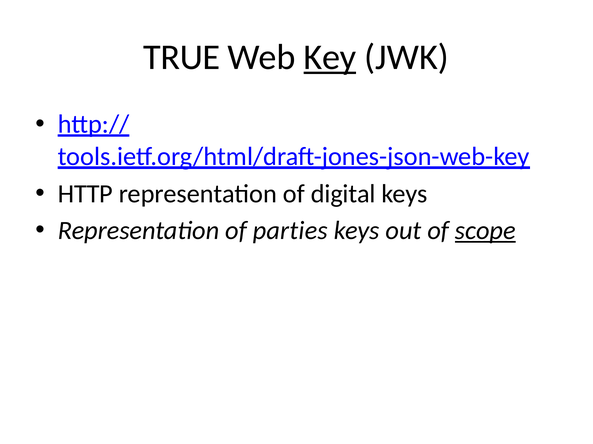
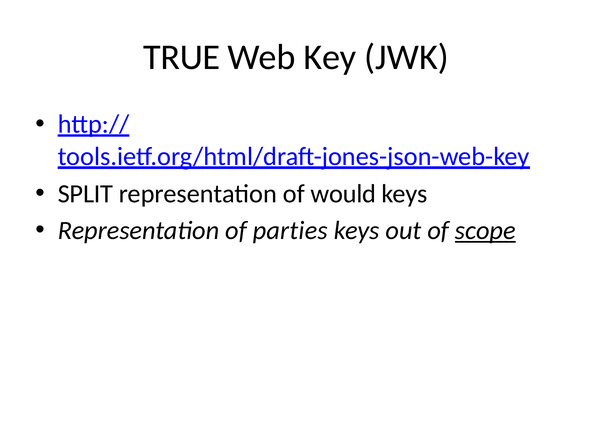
Key underline: present -> none (330, 57)
HTTP: HTTP -> SPLIT (85, 194)
digital: digital -> would (343, 194)
